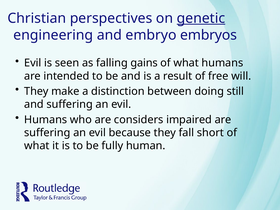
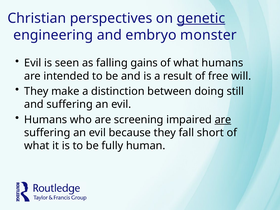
embryos: embryos -> monster (208, 35)
considers: considers -> screening (139, 120)
are underline: none -> present (223, 120)
